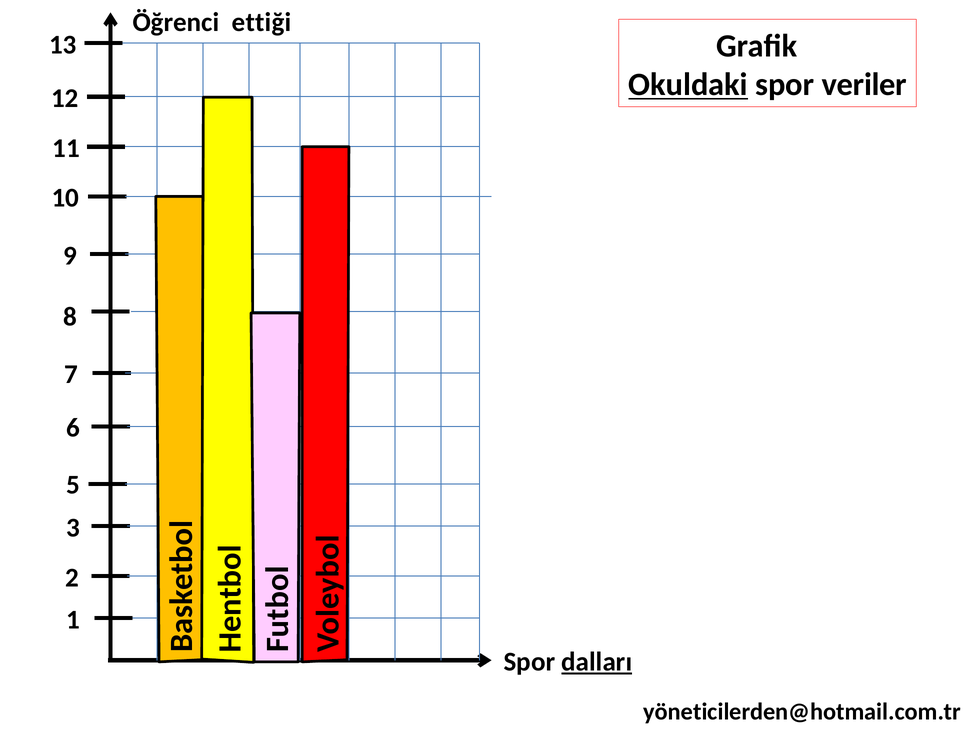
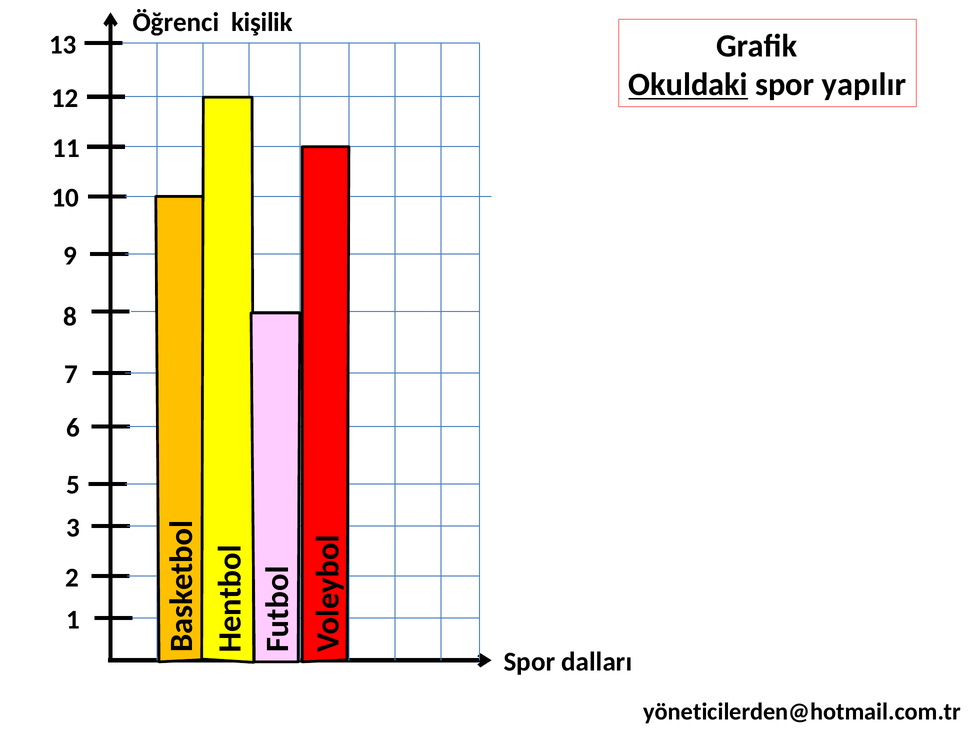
ettiği: ettiği -> kişilik (262, 22)
veriler: veriler -> yapılır (864, 85)
dalları underline: present -> none (597, 662)
